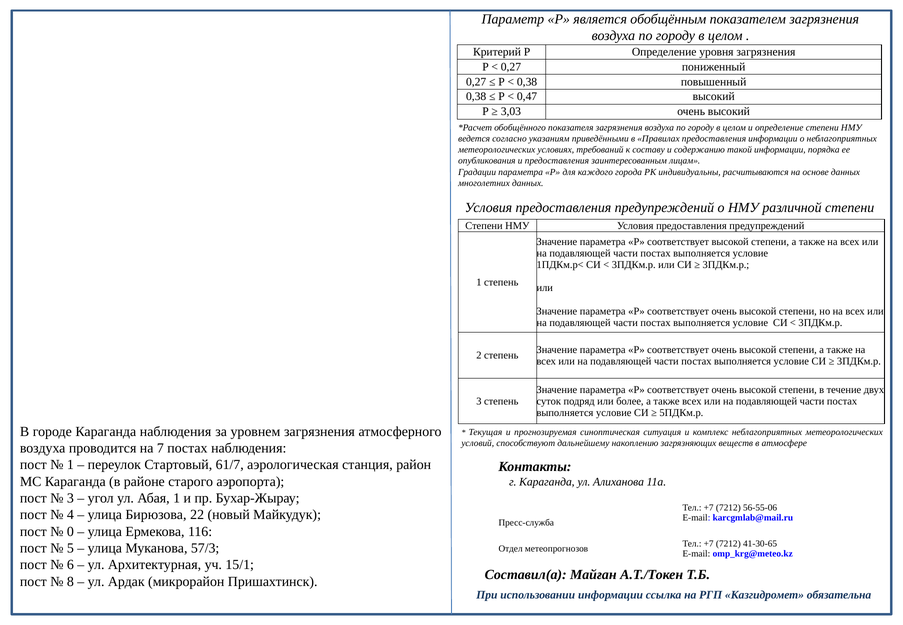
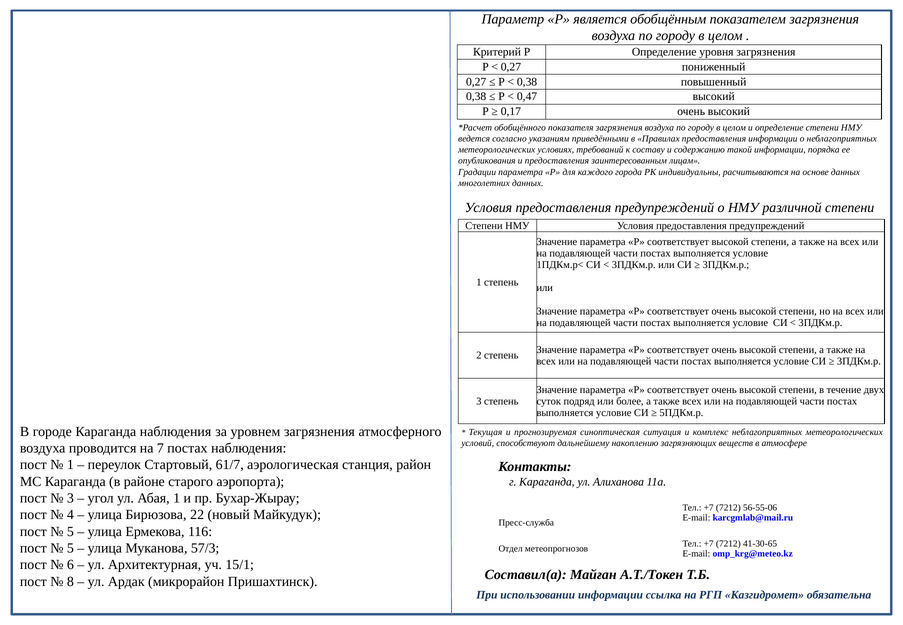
3,03: 3,03 -> 0,17 (511, 112)
0: 0 -> 5 (70, 532)
